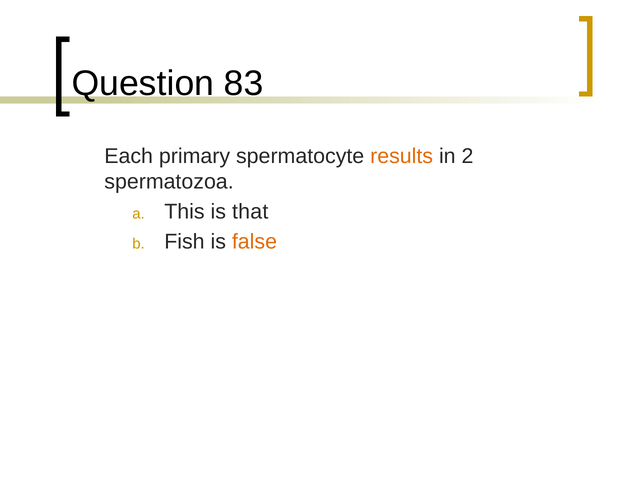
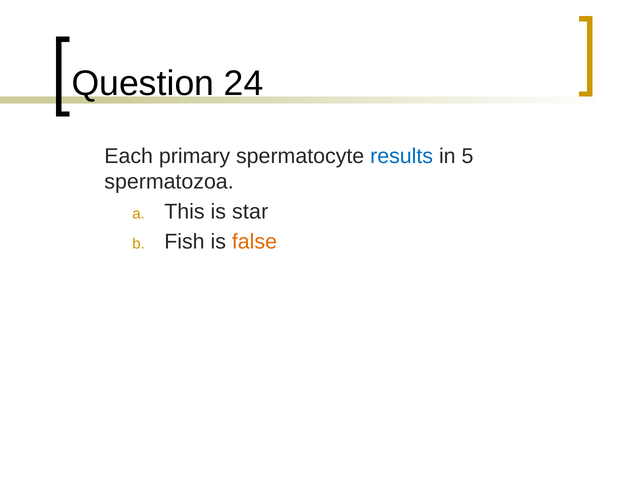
83: 83 -> 24 (244, 84)
results colour: orange -> blue (402, 156)
2: 2 -> 5 (468, 156)
that: that -> star (250, 212)
